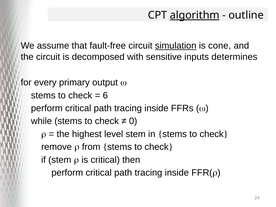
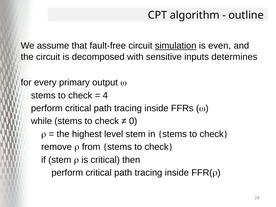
algorithm underline: present -> none (195, 15)
cone: cone -> even (220, 46)
6: 6 -> 4 (105, 95)
